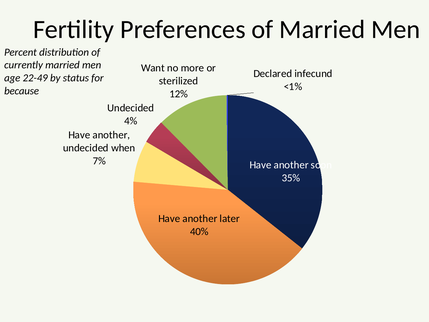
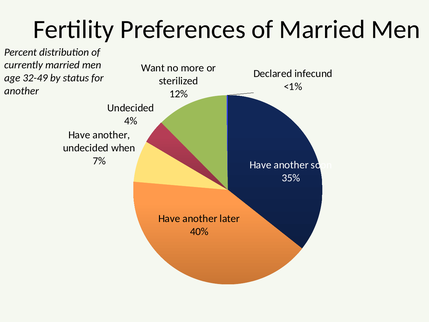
22-49: 22-49 -> 32-49 (35, 78)
because: because -> another (22, 91)
